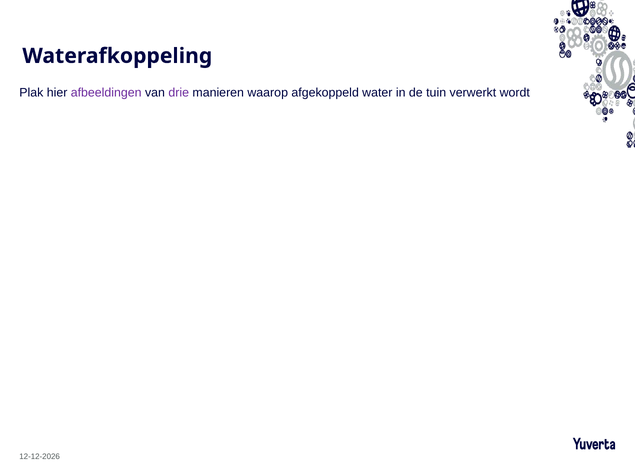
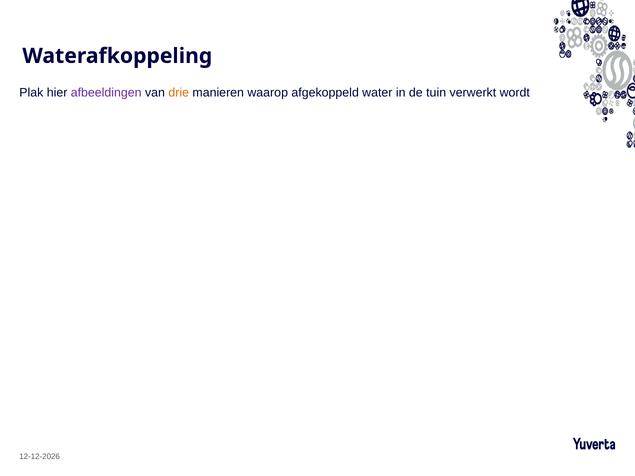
drie colour: purple -> orange (179, 93)
